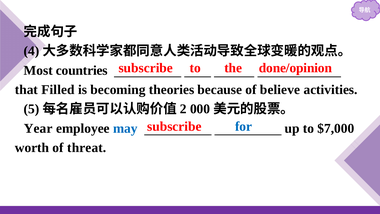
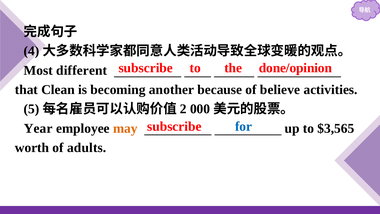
countries: countries -> different (82, 70)
Filled: Filled -> Clean (58, 90)
theories: theories -> another (172, 90)
may colour: blue -> orange (125, 128)
$7,000: $7,000 -> $3,565 (336, 128)
threat: threat -> adults (87, 148)
